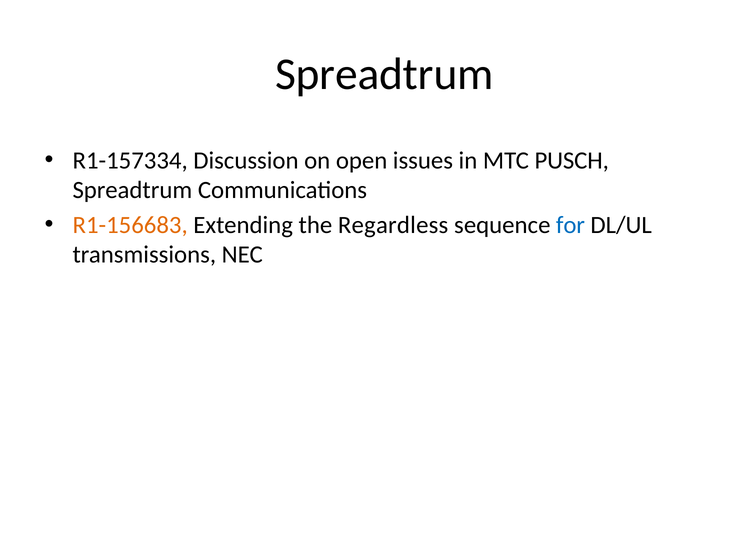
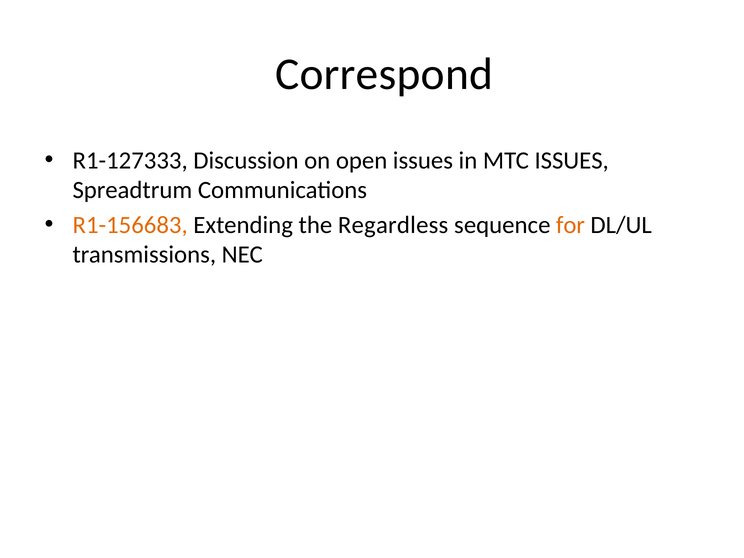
Spreadtrum: Spreadtrum -> Correspond (384, 74)
R1-157334: R1-157334 -> R1-127333 (130, 160)
MTC PUSCH: PUSCH -> ISSUES (572, 160)
for colour: blue -> orange (570, 225)
